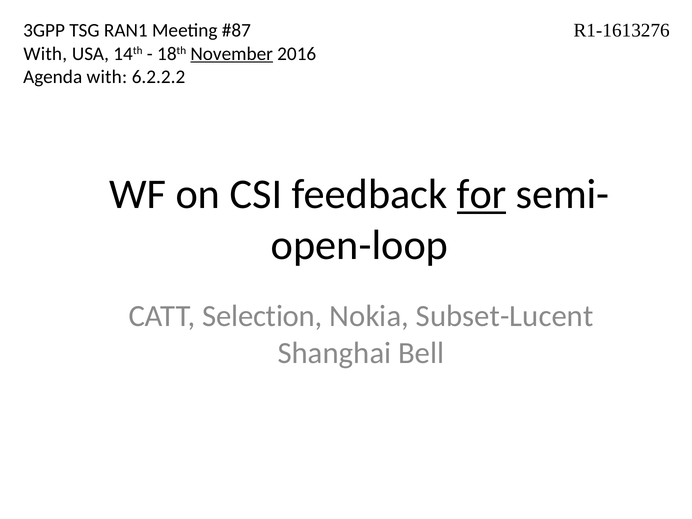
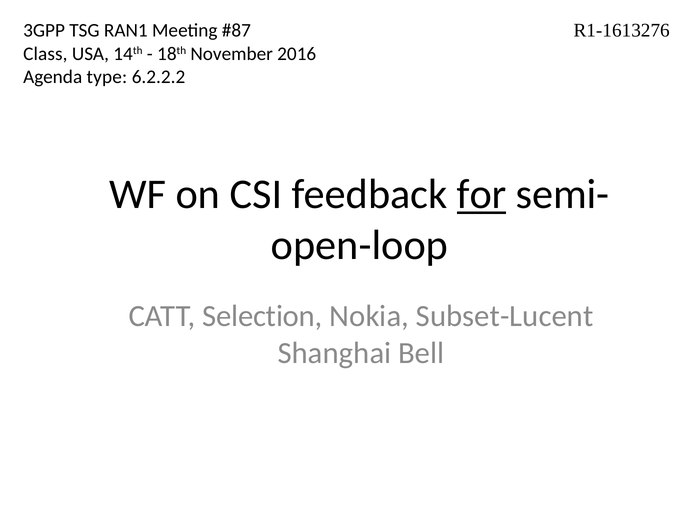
With: With -> Class (45, 54)
November underline: present -> none (232, 54)
Agenda with: with -> type (107, 77)
